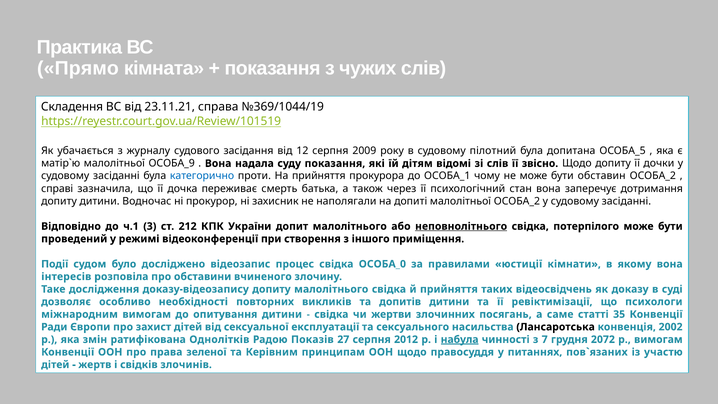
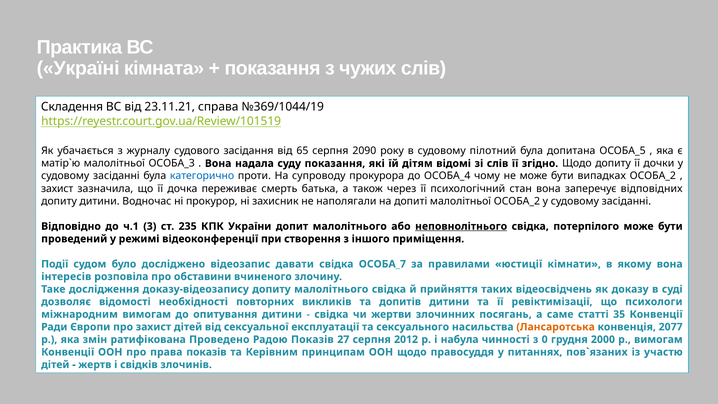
Прямо: Прямо -> Україні (78, 69)
12: 12 -> 65 (302, 151)
2009: 2009 -> 2090 (364, 151)
ОСОБА_9: ОСОБА_9 -> ОСОБА_3 (172, 163)
звісно: звісно -> згідно (540, 163)
На прийняття: прийняття -> супроводу (319, 176)
ОСОБА_1: ОСОБА_1 -> ОСОБА_4 (447, 176)
обставин: обставин -> випадках (602, 176)
справі: справі -> захист (57, 189)
дотримання: дотримання -> відповідних (652, 189)
212: 212 -> 235 (188, 226)
процес: процес -> давати (295, 264)
ОСОБА_0: ОСОБА_0 -> ОСОБА_7 (382, 264)
особливо: особливо -> відомості (125, 302)
Лансаротська colour: black -> orange (556, 327)
2002: 2002 -> 2077 (671, 327)
Однолітків: Однолітків -> Проведено (219, 339)
набула underline: present -> none (460, 339)
7: 7 -> 0 (545, 339)
2072: 2072 -> 2000 (603, 339)
права зеленої: зеленої -> показів (206, 352)
